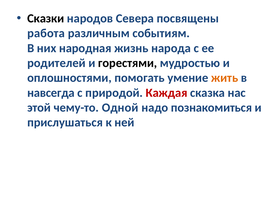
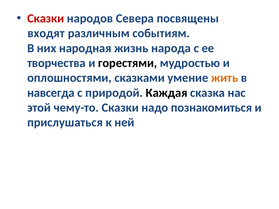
Сказки colour: black -> red (46, 18)
работа: работа -> входят (46, 33)
родителей: родителей -> творчества (56, 63)
помогать: помогать -> сказками (140, 78)
Каждая colour: red -> black (167, 93)
чему-то Одной: Одной -> Сказки (120, 108)
